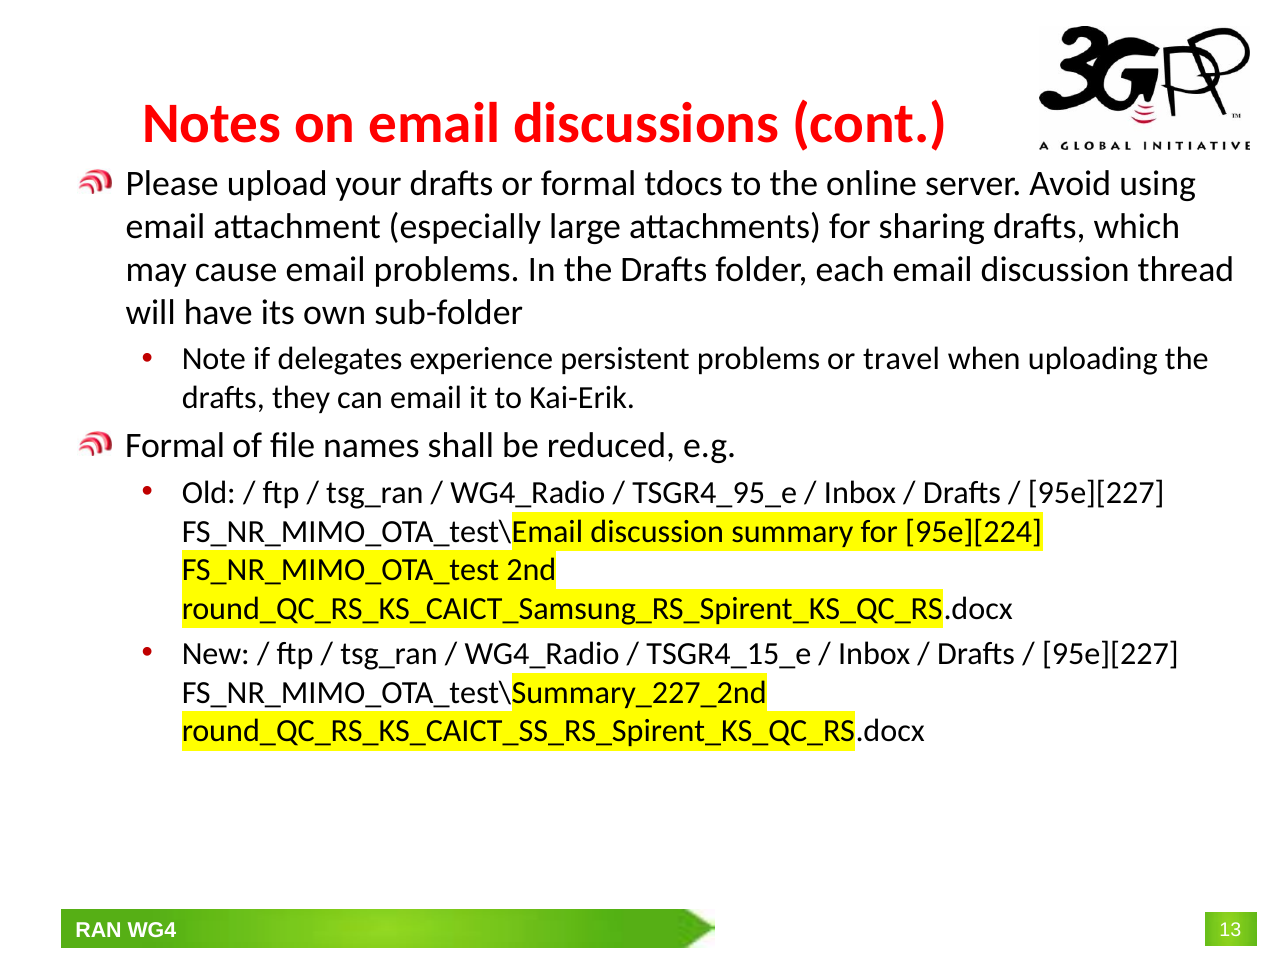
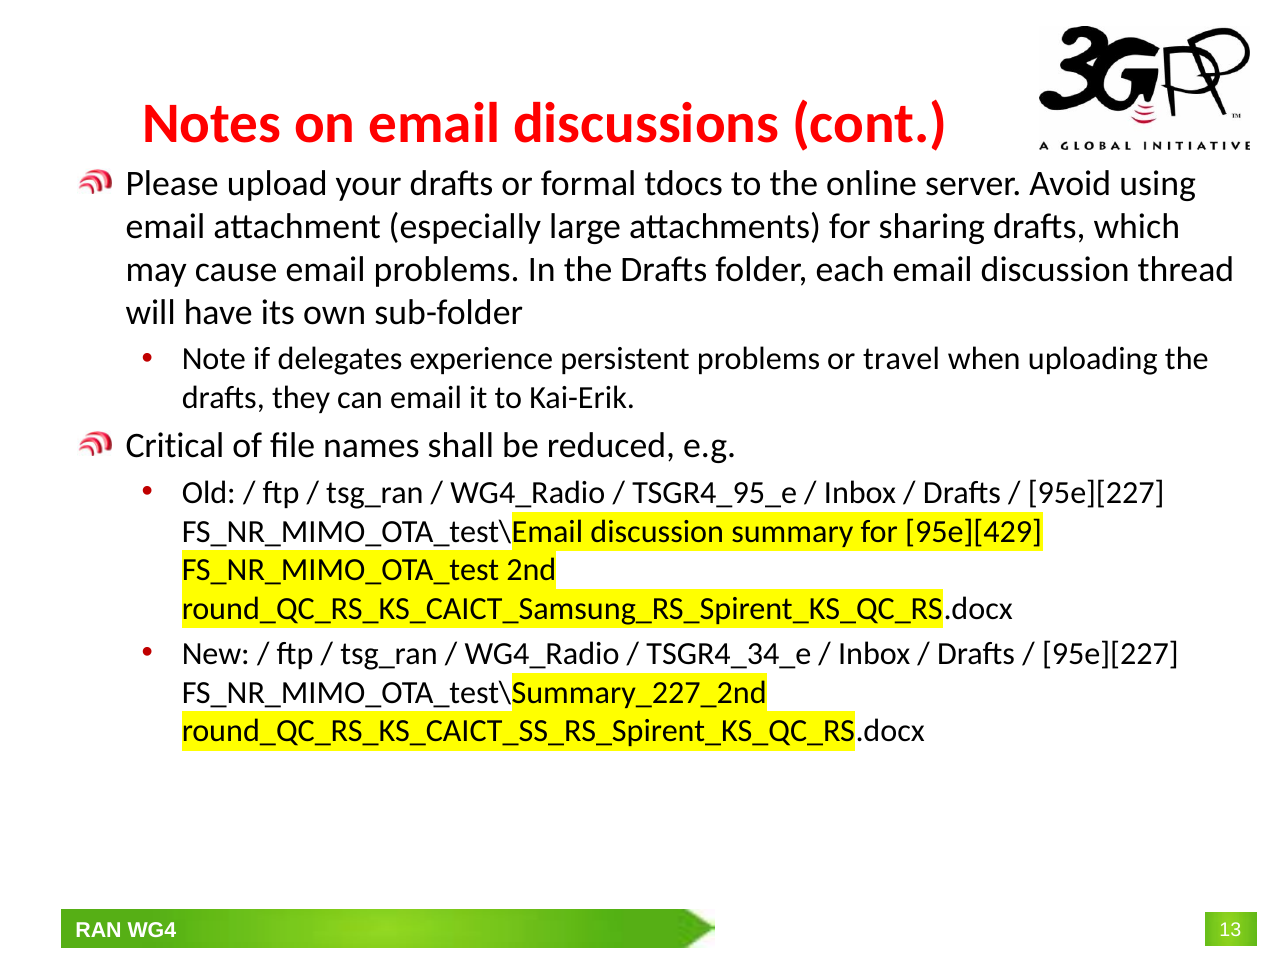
Formal: Formal -> Critical (175, 446)
95e][224: 95e][224 -> 95e][429 (974, 531)
TSGR4_15_e: TSGR4_15_e -> TSGR4_34_e (729, 654)
